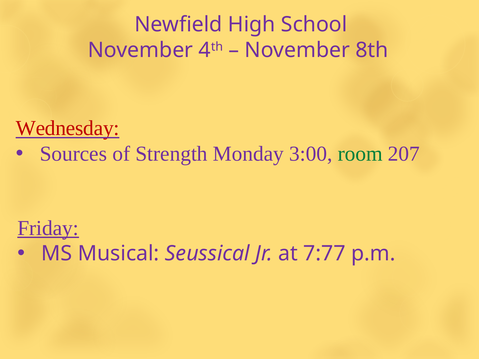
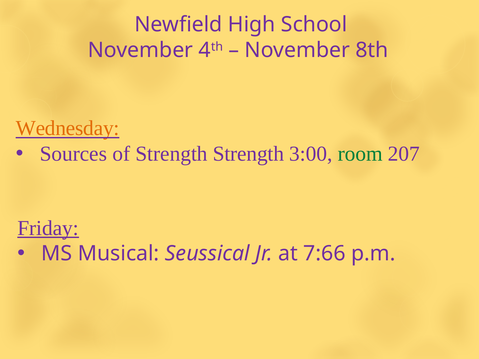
Wednesday colour: red -> orange (68, 128)
Strength Monday: Monday -> Strength (248, 154)
7:77: 7:77 -> 7:66 (324, 254)
